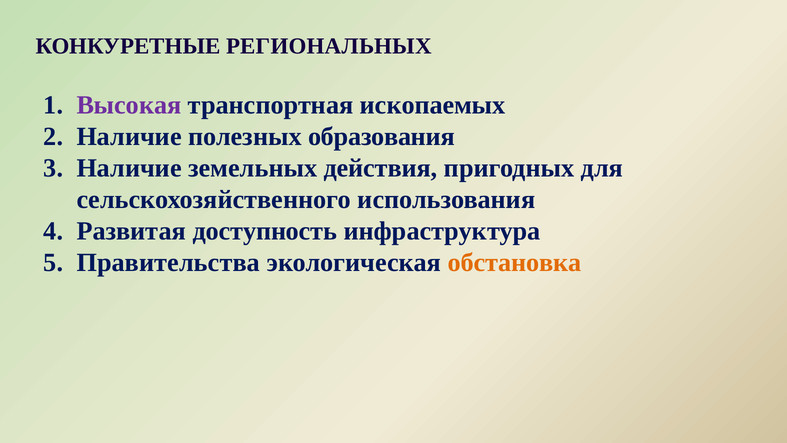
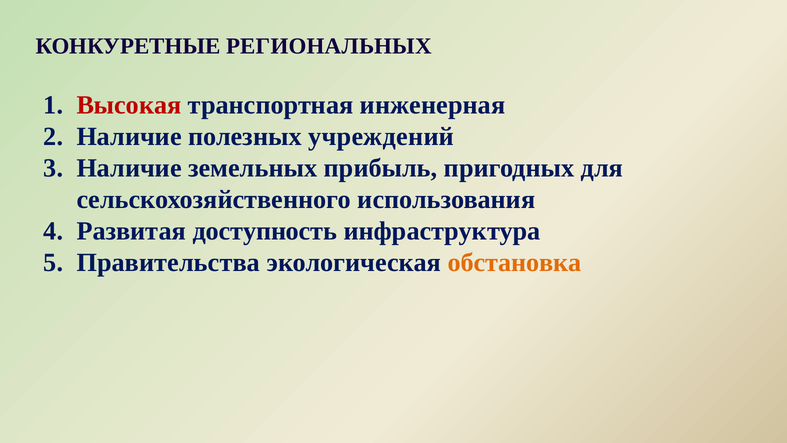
Высокая colour: purple -> red (129, 105)
ископаемых: ископаемых -> инженерная (433, 105)
образования: образования -> учреждений (381, 137)
действия: действия -> прибыль (381, 168)
